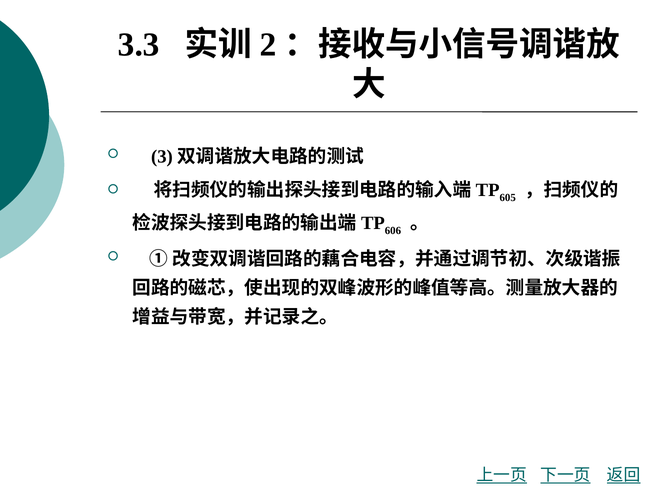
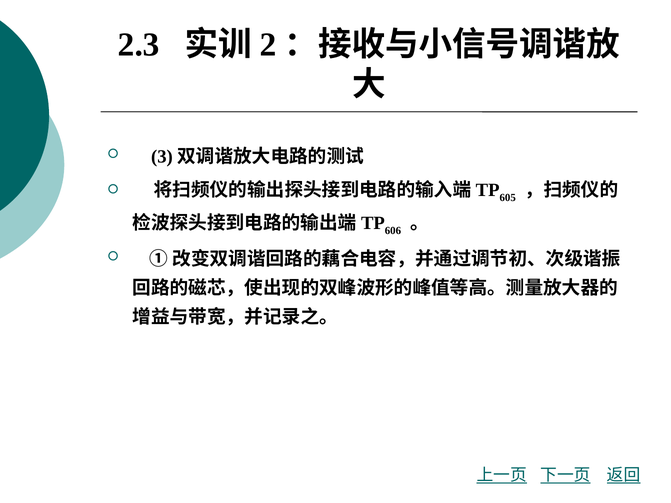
3.3: 3.3 -> 2.3 (139, 45)
